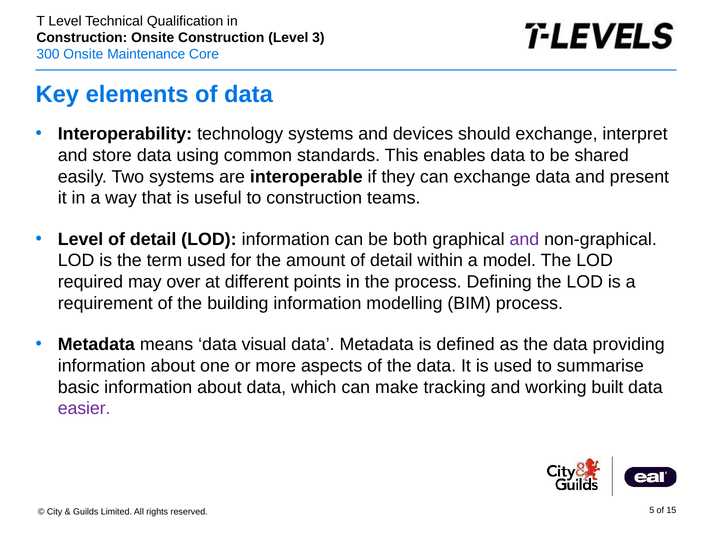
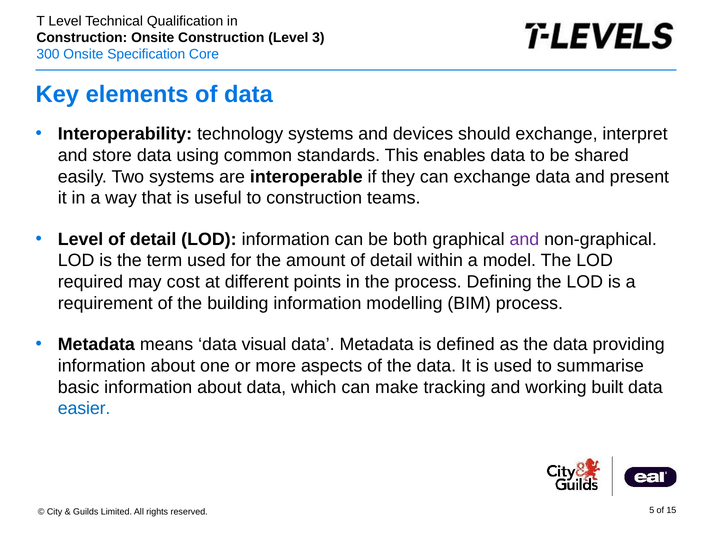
Maintenance: Maintenance -> Specification (146, 54)
over: over -> cost (183, 282)
easier colour: purple -> blue (84, 408)
